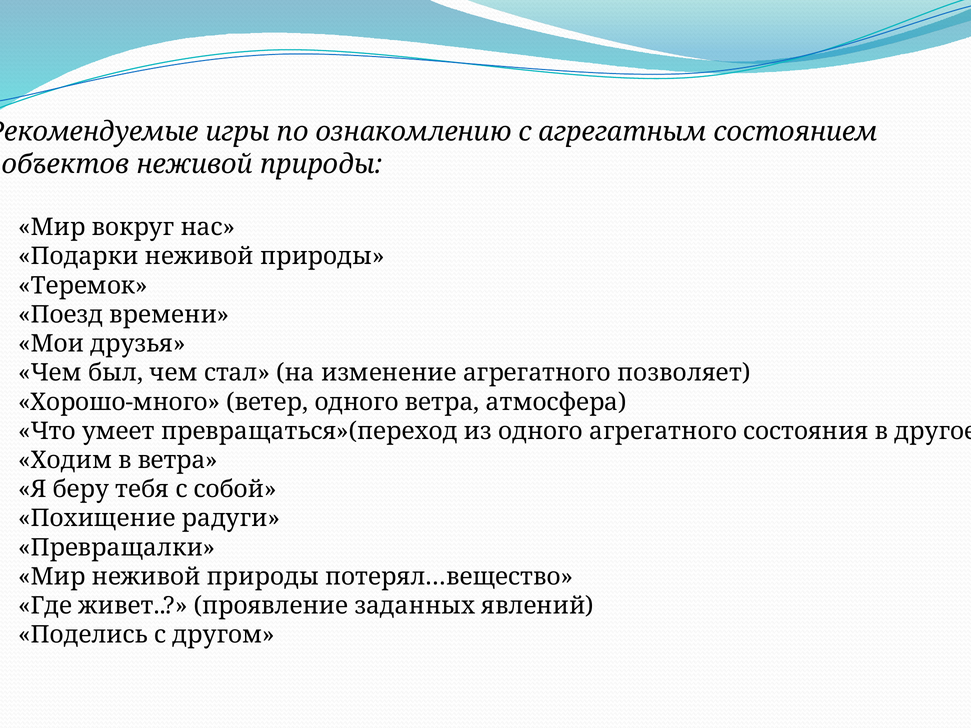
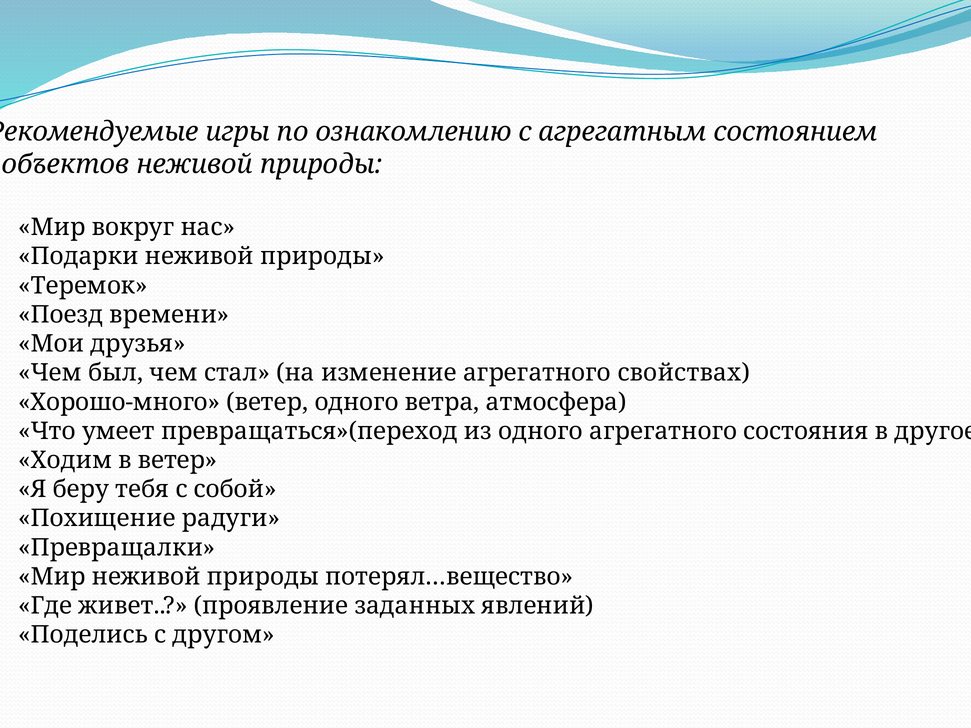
позволяет: позволяет -> свойствах (684, 373)
в ветра: ветра -> ветер (178, 460)
